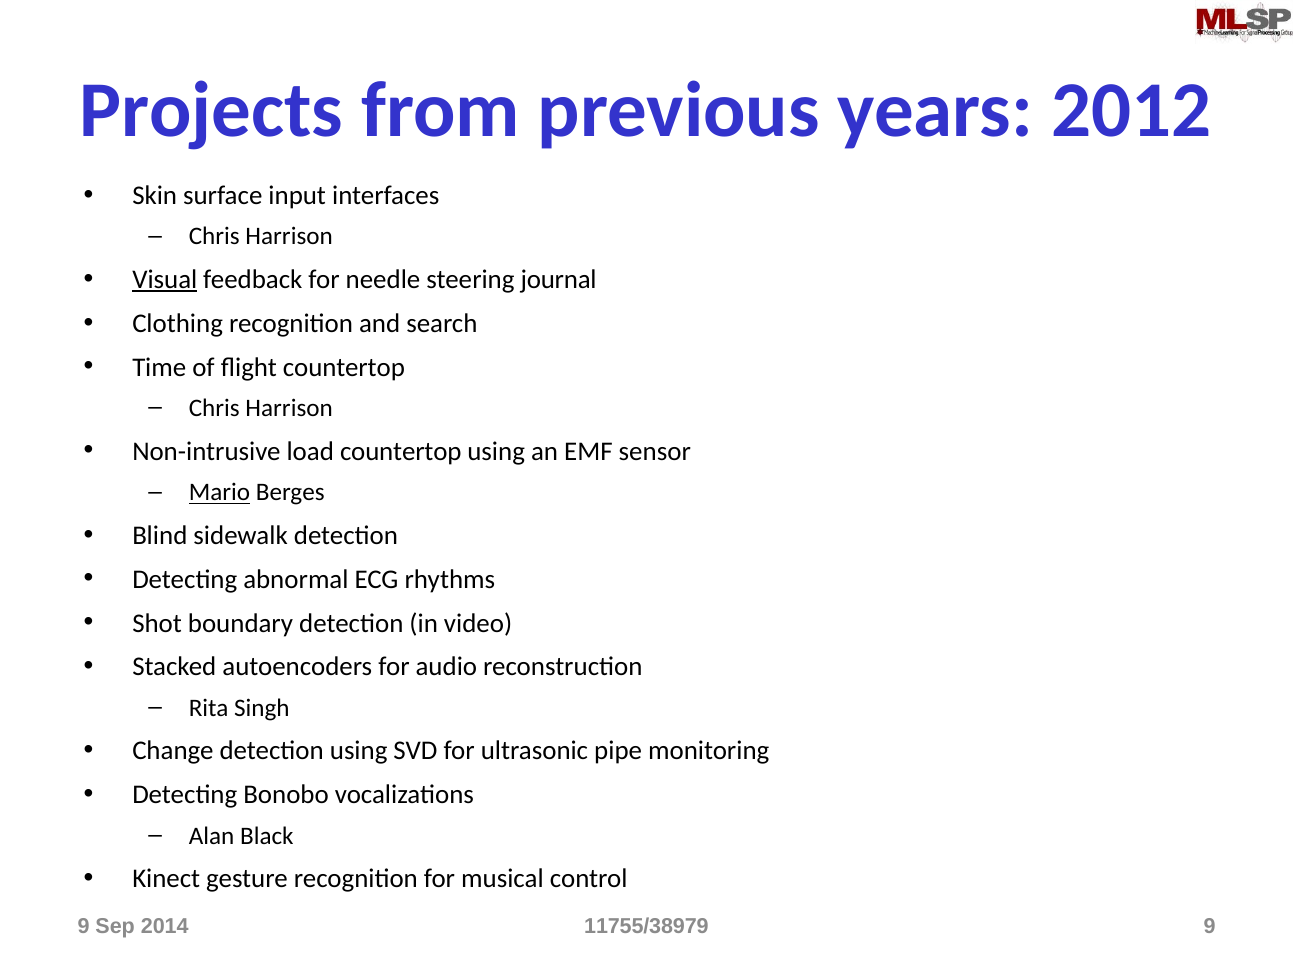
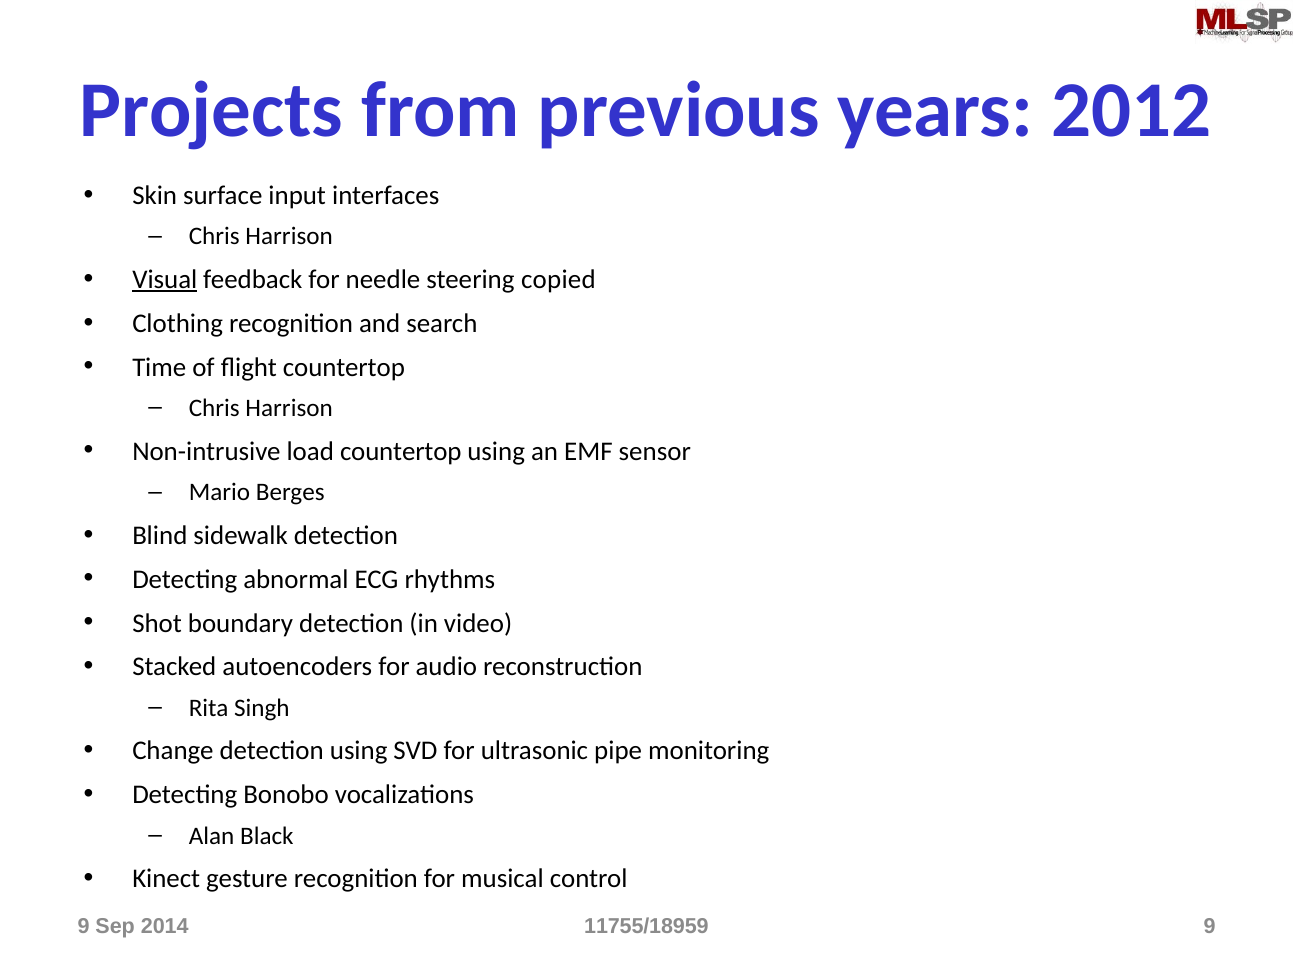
journal: journal -> copied (558, 279)
Mario underline: present -> none (219, 492)
11755/38979: 11755/38979 -> 11755/18959 (646, 926)
